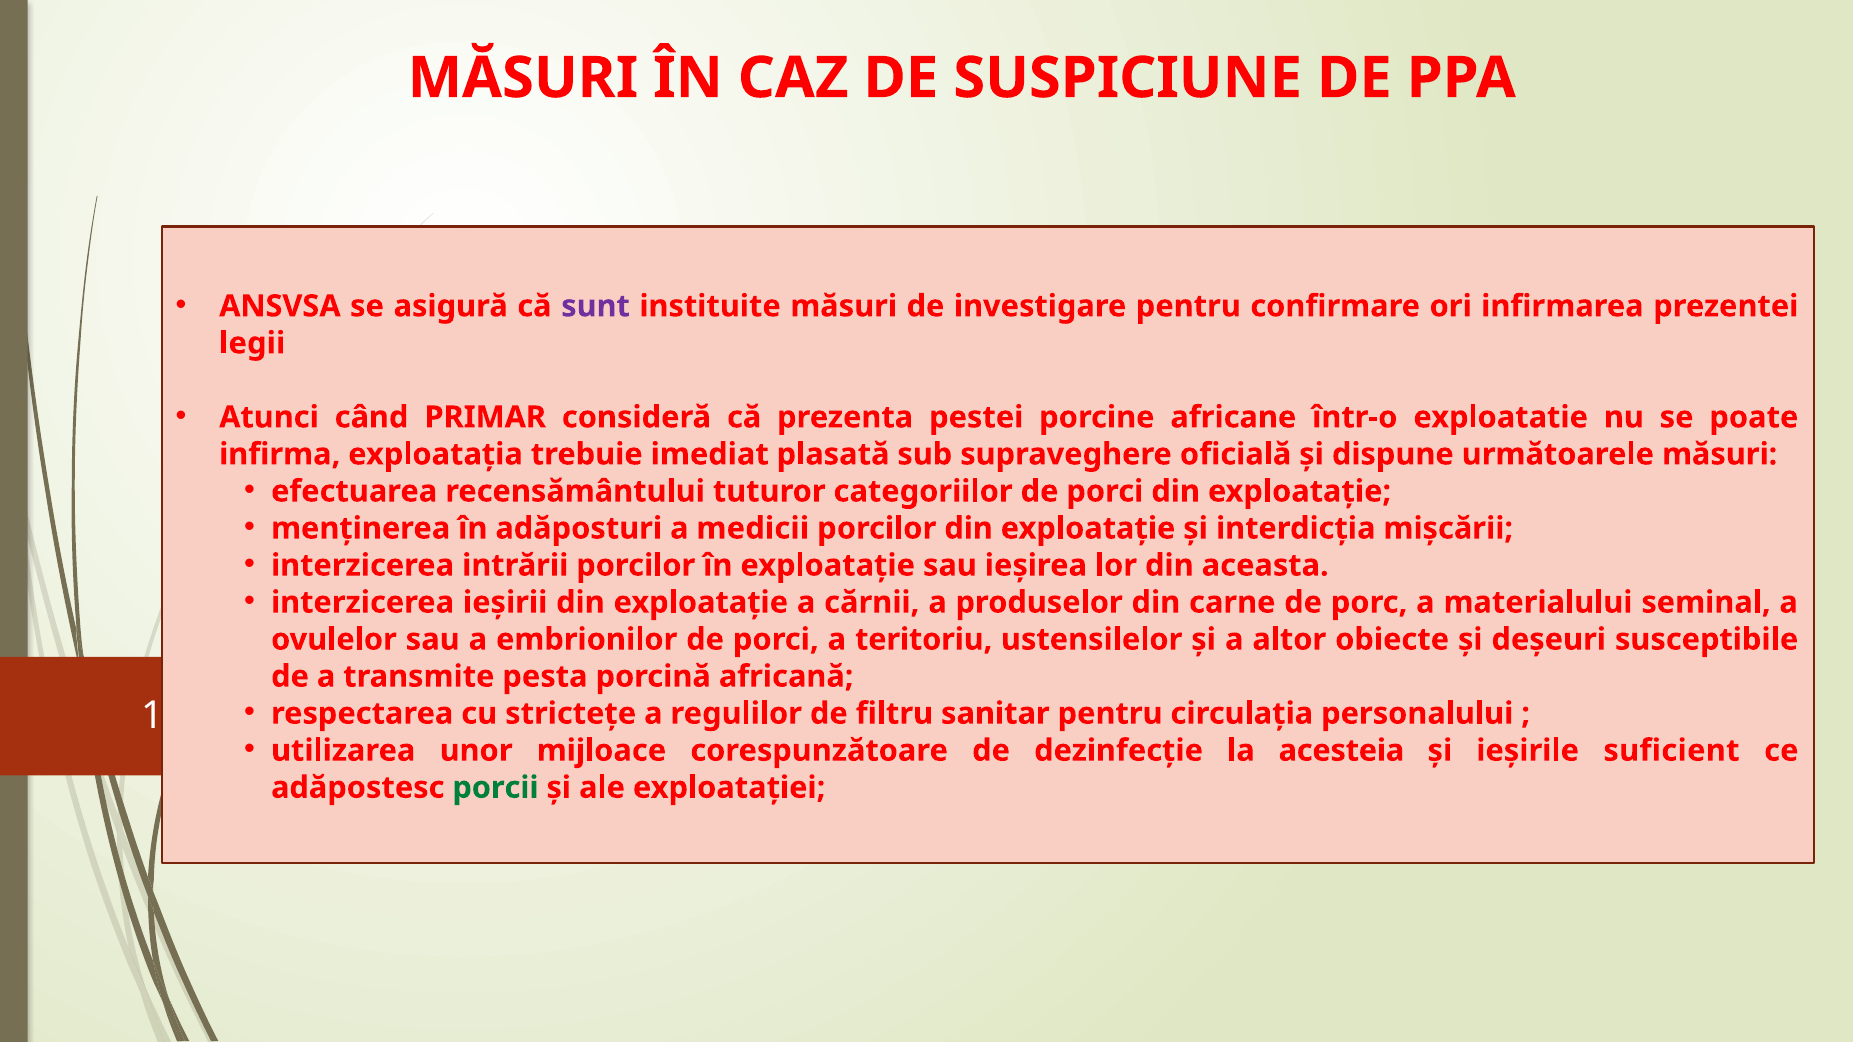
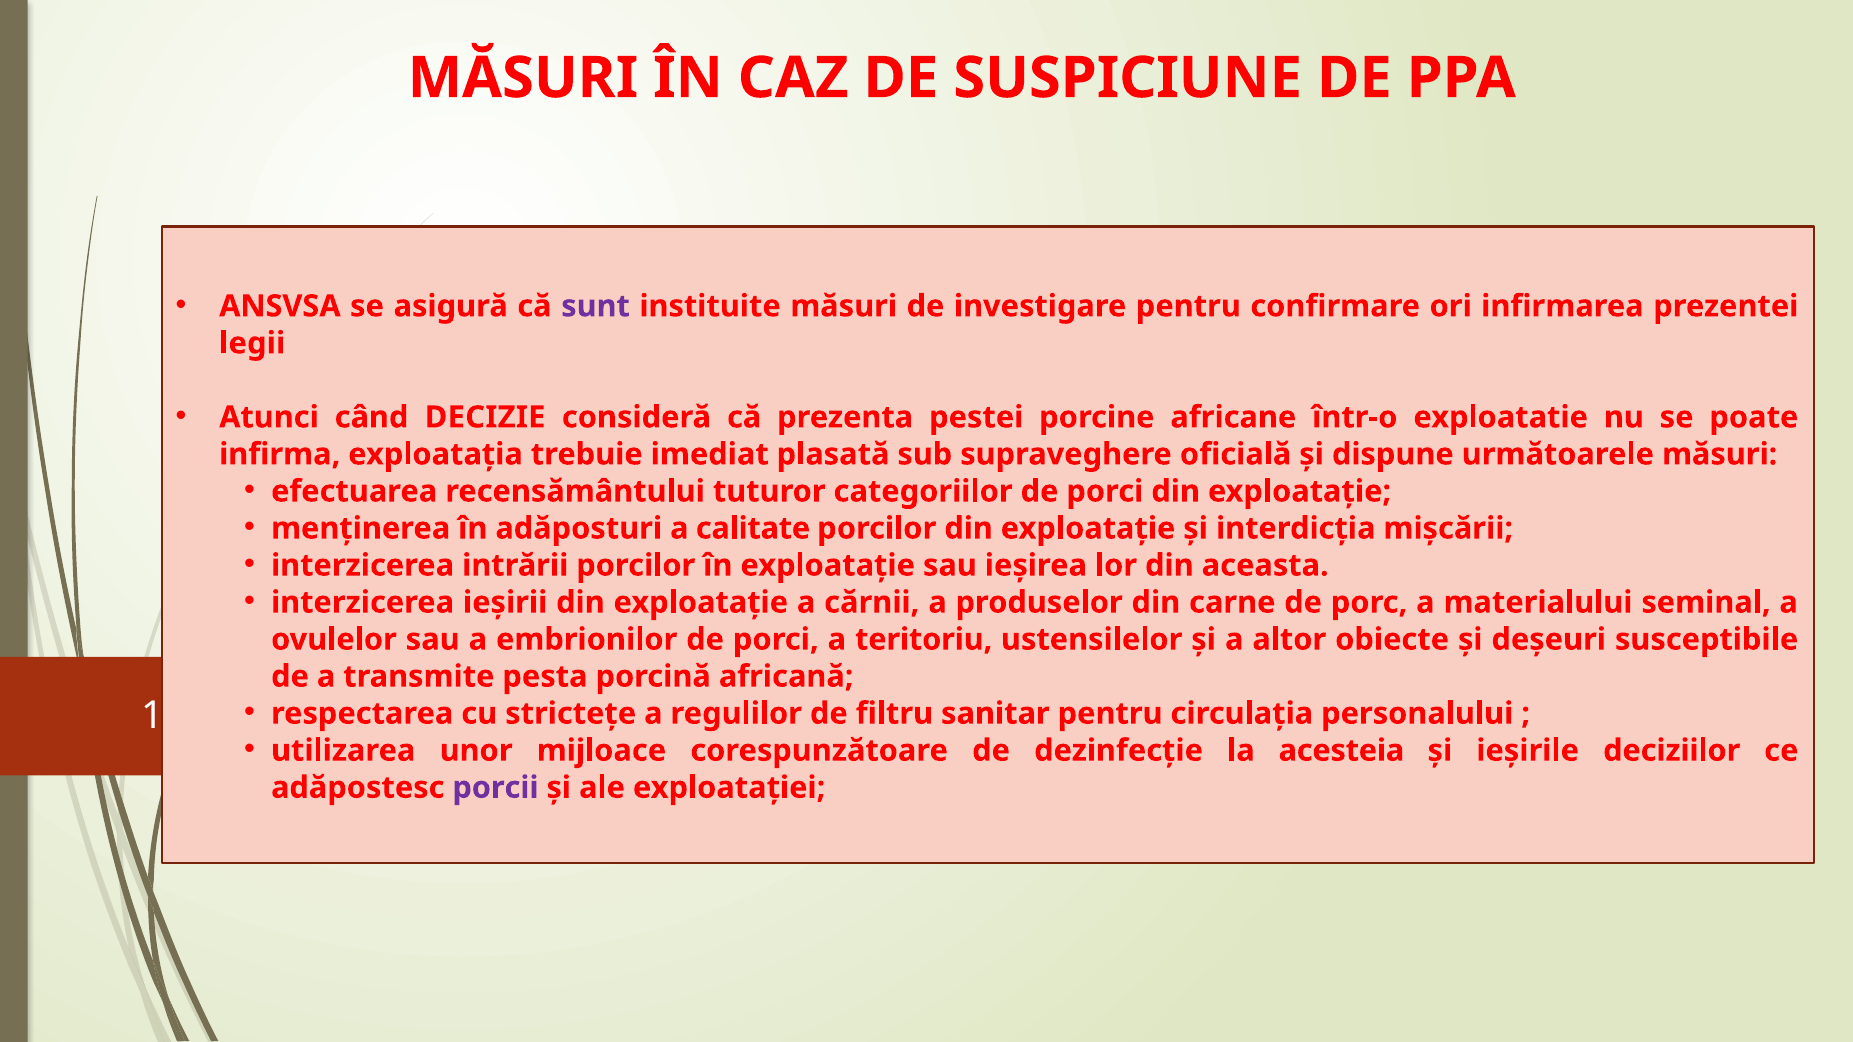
PRIMAR: PRIMAR -> DECIZIE (485, 417)
medicii: medicii -> calitate (753, 529)
suficient: suficient -> deciziilor (1672, 751)
porcii colour: green -> purple (495, 788)
